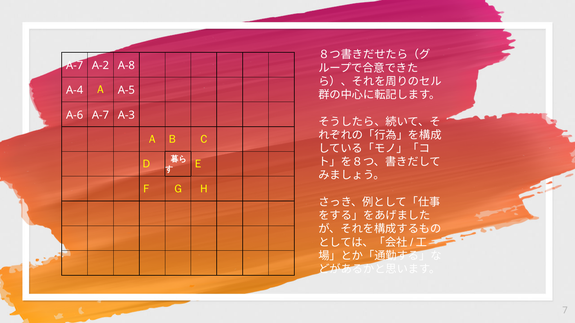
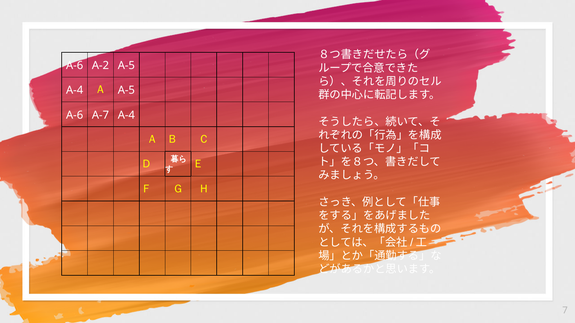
A-7: A-7 -> A-6 (75, 66)
A-2 A-8: A-8 -> A-5 (126, 66)
A-7 A-3: A-3 -> A-4 (126, 115)
